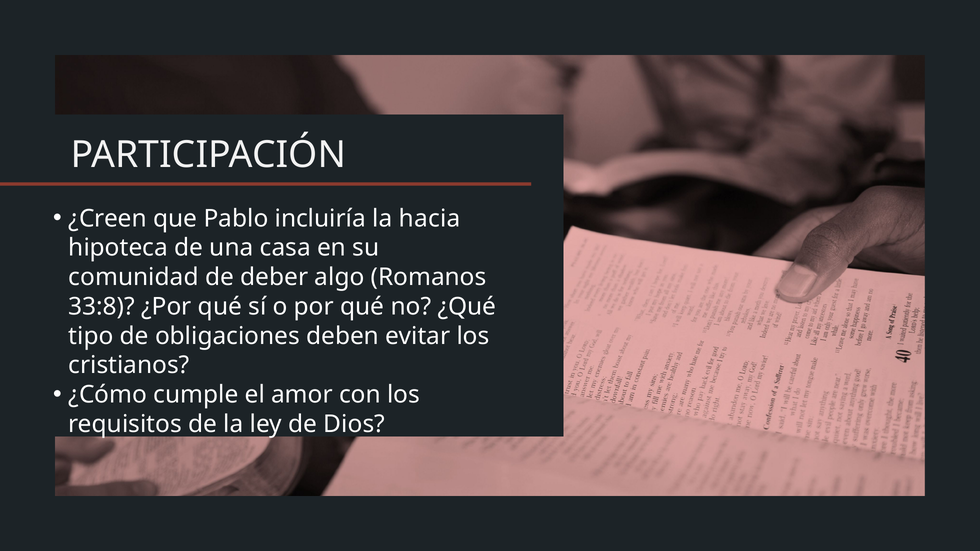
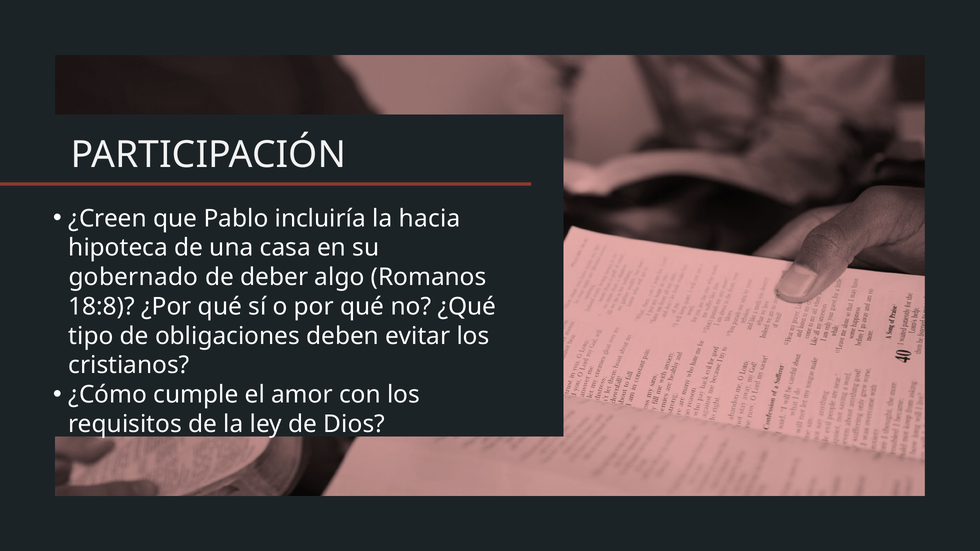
comunidad: comunidad -> gobernado (133, 277)
33:8: 33:8 -> 18:8 (102, 307)
